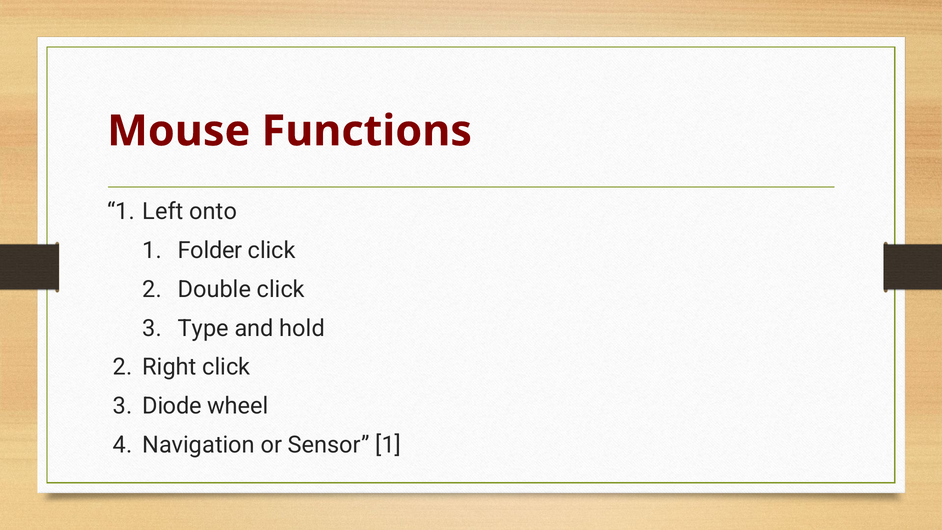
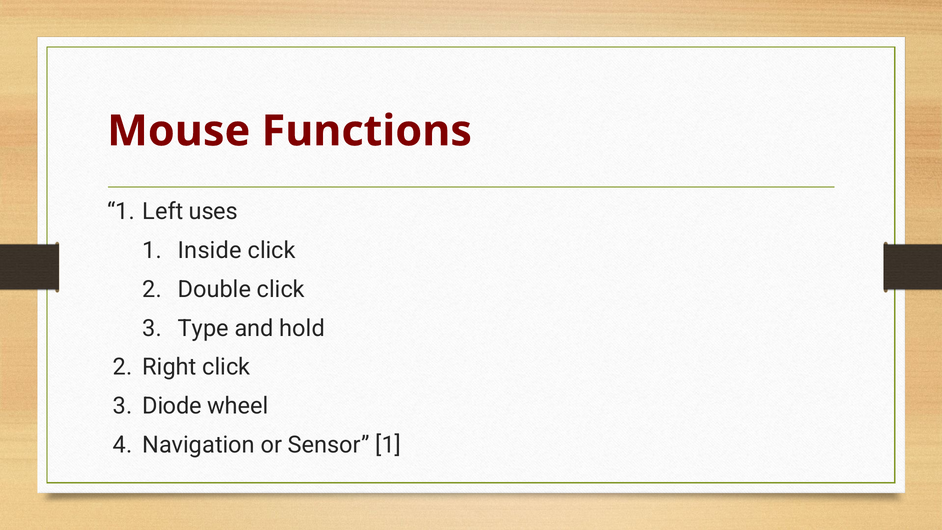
onto: onto -> uses (213, 212)
Folder: Folder -> Inside (210, 250)
